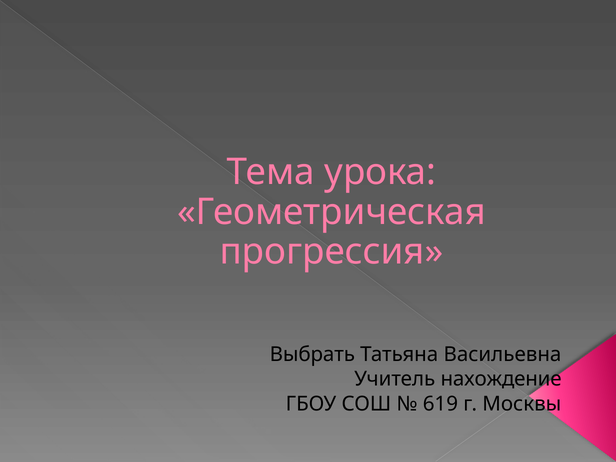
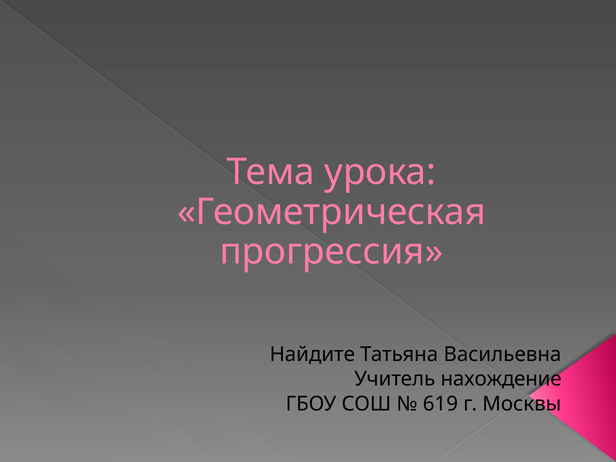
Выбрать: Выбрать -> Найдите (312, 355)
